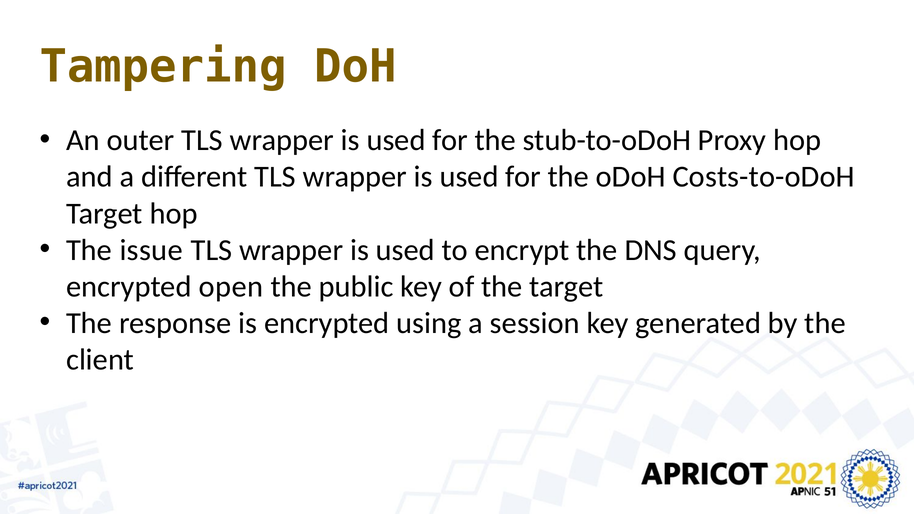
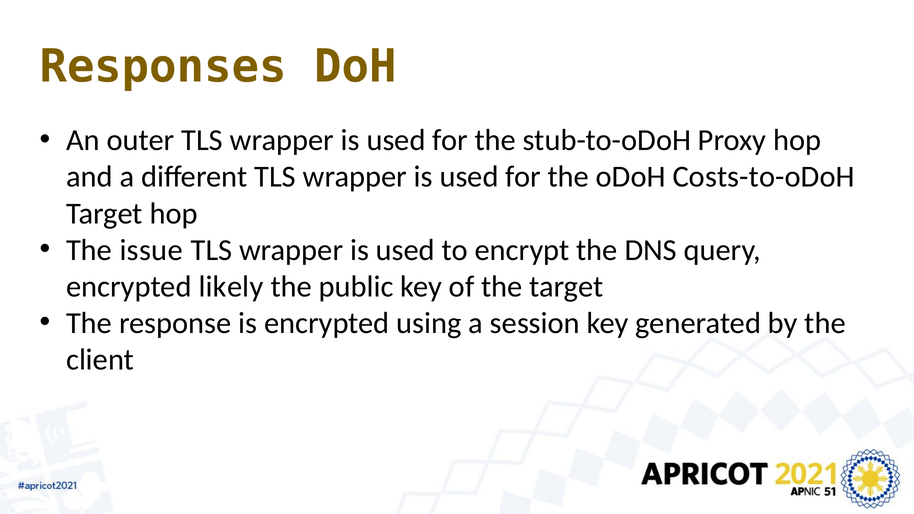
Tampering: Tampering -> Responses (163, 67)
open: open -> likely (231, 287)
